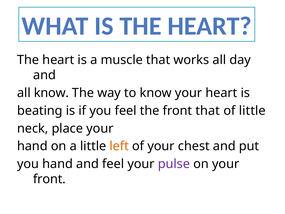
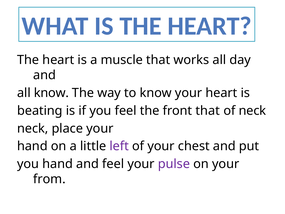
of little: little -> neck (252, 111)
left colour: orange -> purple (119, 146)
front: front -> from (49, 179)
